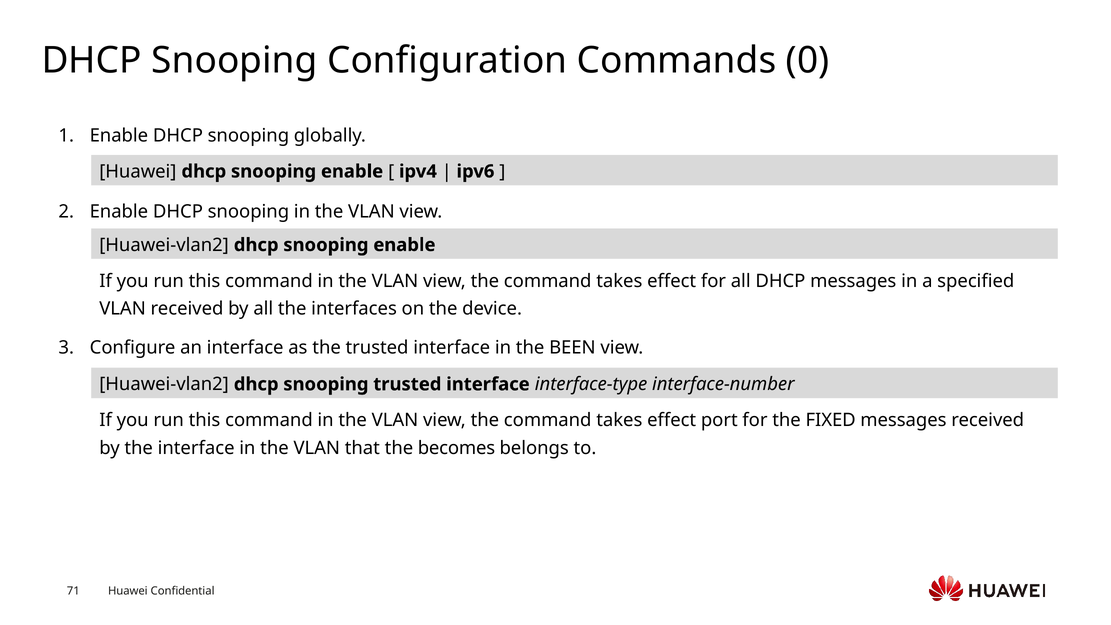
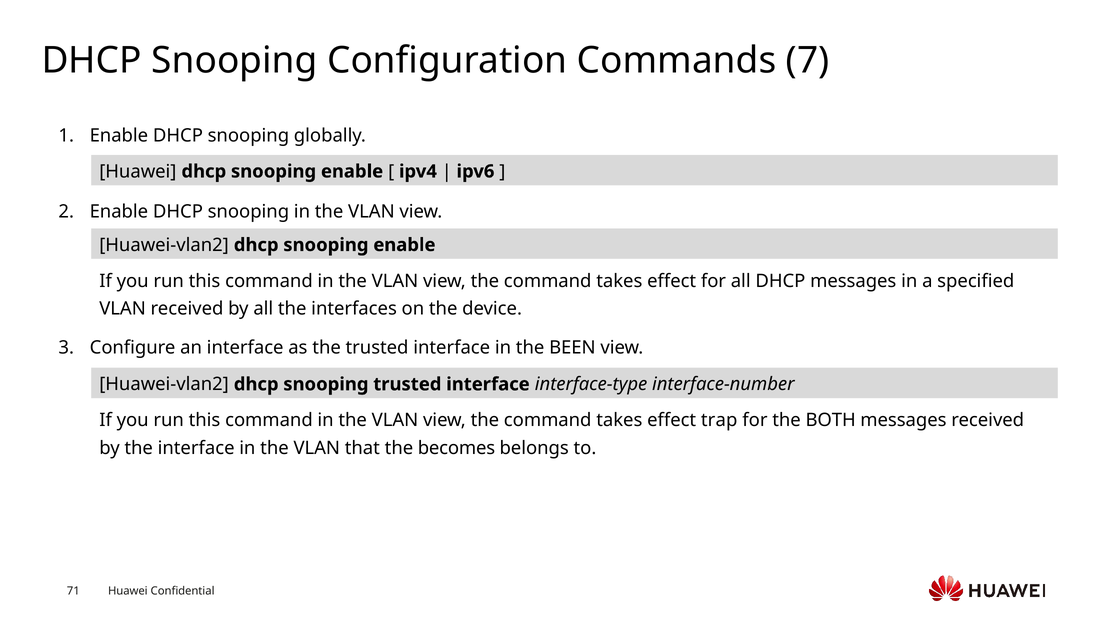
0: 0 -> 7 (808, 61)
port: port -> trap (719, 420)
FIXED: FIXED -> BOTH (831, 420)
